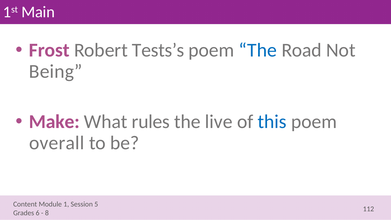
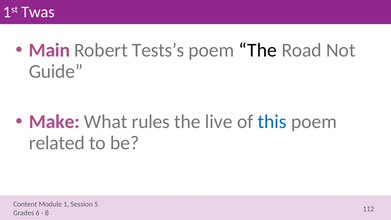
Main: Main -> Twas (38, 12)
Frost: Frost -> Main (49, 50)
The colour: blue -> black (258, 50)
Being: Being -> Guide (56, 71)
overall: overall -> related (57, 143)
